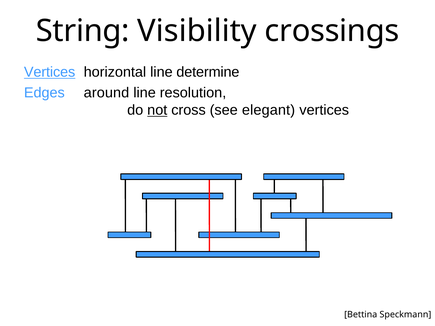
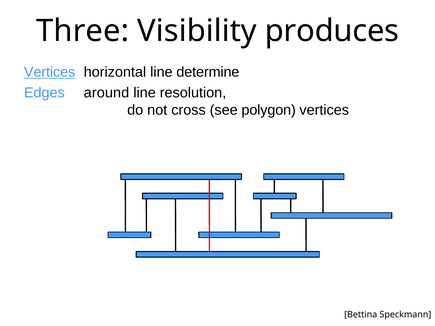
String: String -> Three (83, 31)
crossings: crossings -> produces (332, 31)
not underline: present -> none (157, 110)
elegant: elegant -> polygon (269, 110)
